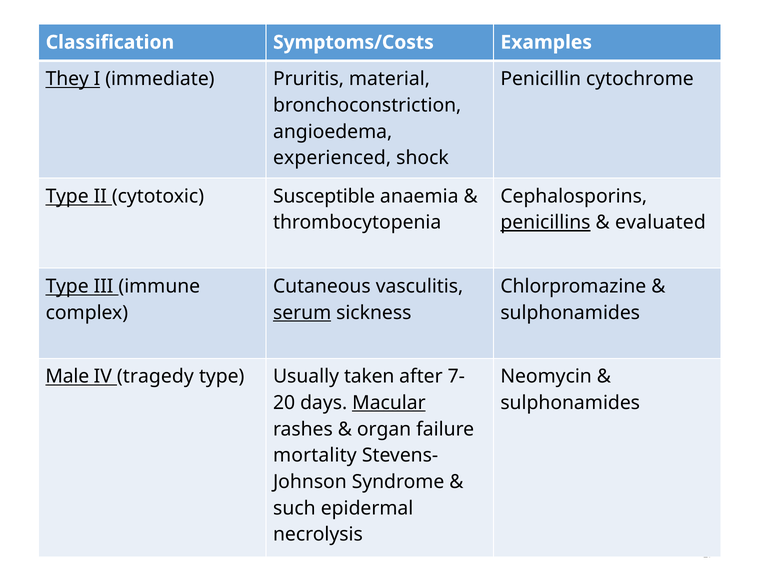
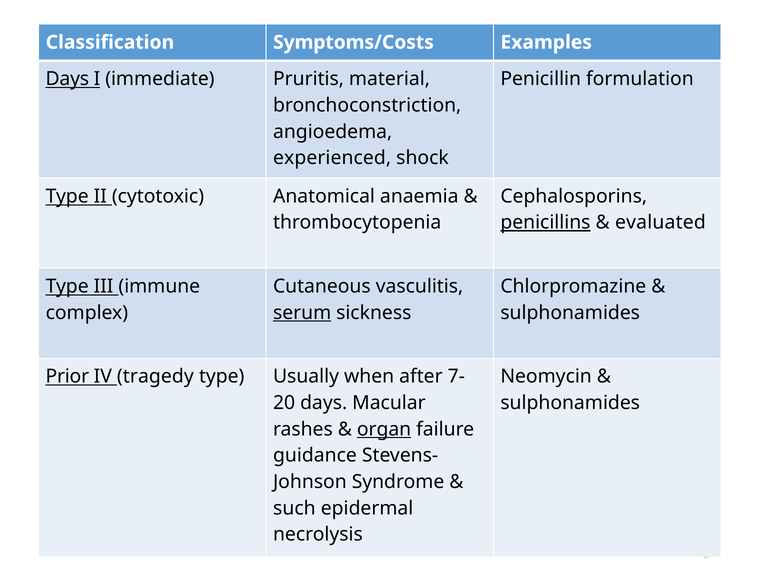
They: They -> Days (67, 79)
cytochrome: cytochrome -> formulation (640, 79)
Susceptible: Susceptible -> Anatomical (324, 196)
Male: Male -> Prior (67, 376)
taken: taken -> when (369, 376)
Macular underline: present -> none (389, 402)
organ underline: none -> present (384, 429)
mortality: mortality -> guidance (315, 455)
